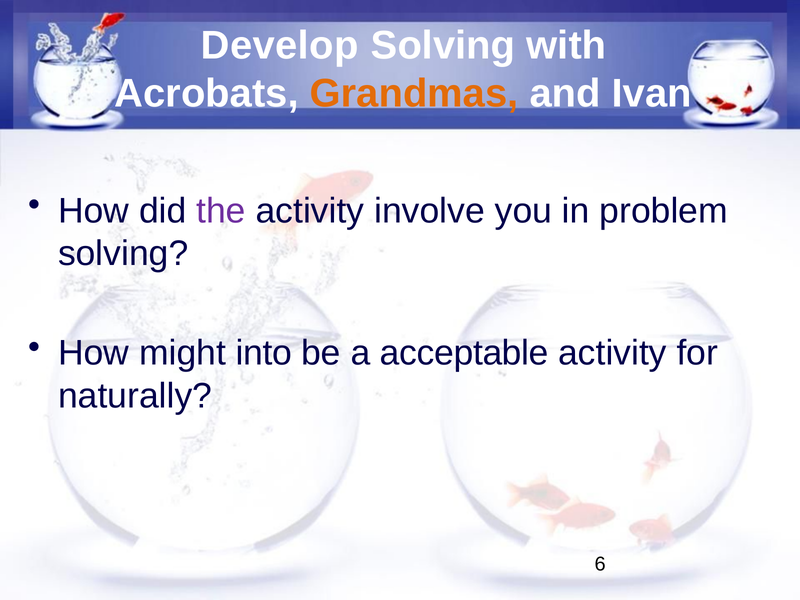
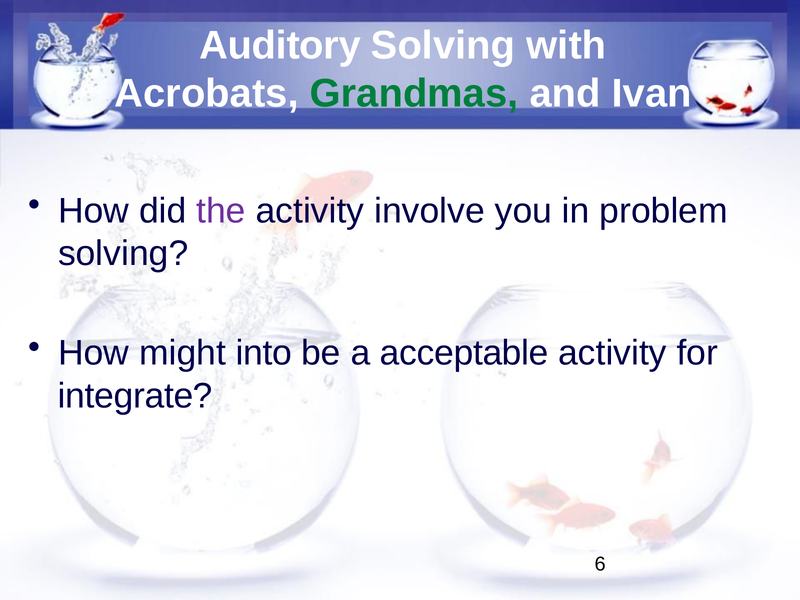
Develop: Develop -> Auditory (280, 45)
Grandmas colour: orange -> green (414, 93)
naturally: naturally -> integrate (135, 396)
